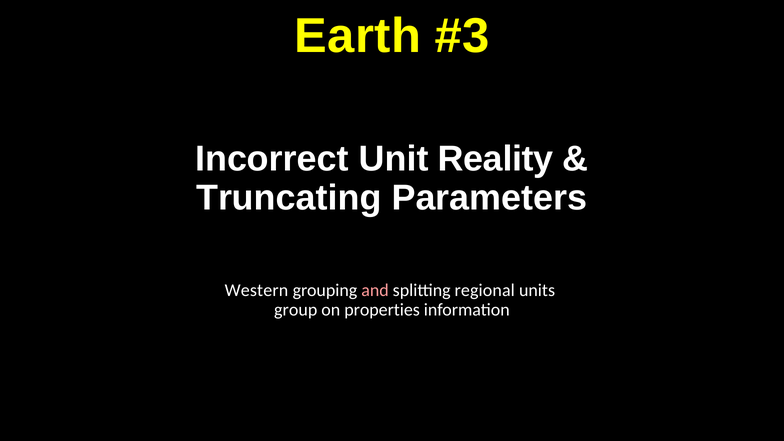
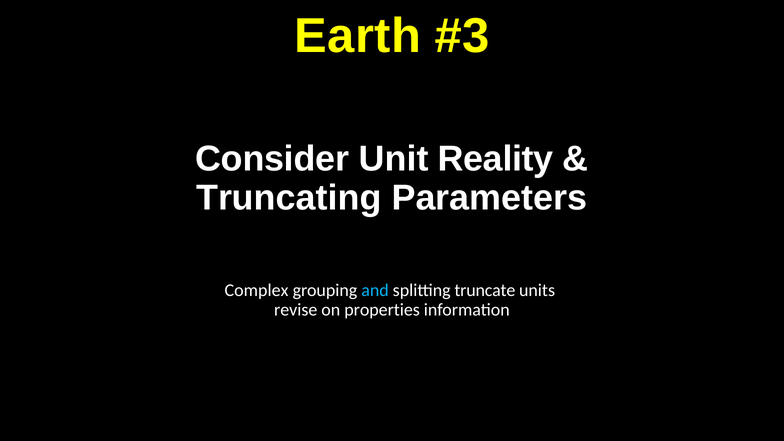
Incorrect: Incorrect -> Consider (272, 159)
Western: Western -> Complex (257, 290)
and colour: pink -> light blue (375, 290)
regional: regional -> truncate (485, 290)
group: group -> revise (296, 310)
